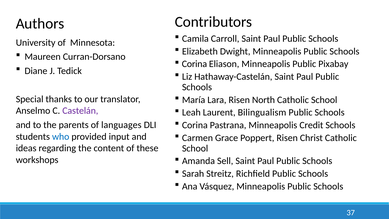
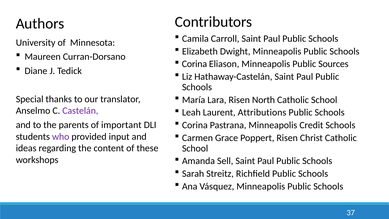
Pixabay: Pixabay -> Sources (333, 64)
Bilingualism: Bilingualism -> Attributions (262, 112)
languages: languages -> important (121, 125)
who colour: blue -> purple (61, 136)
